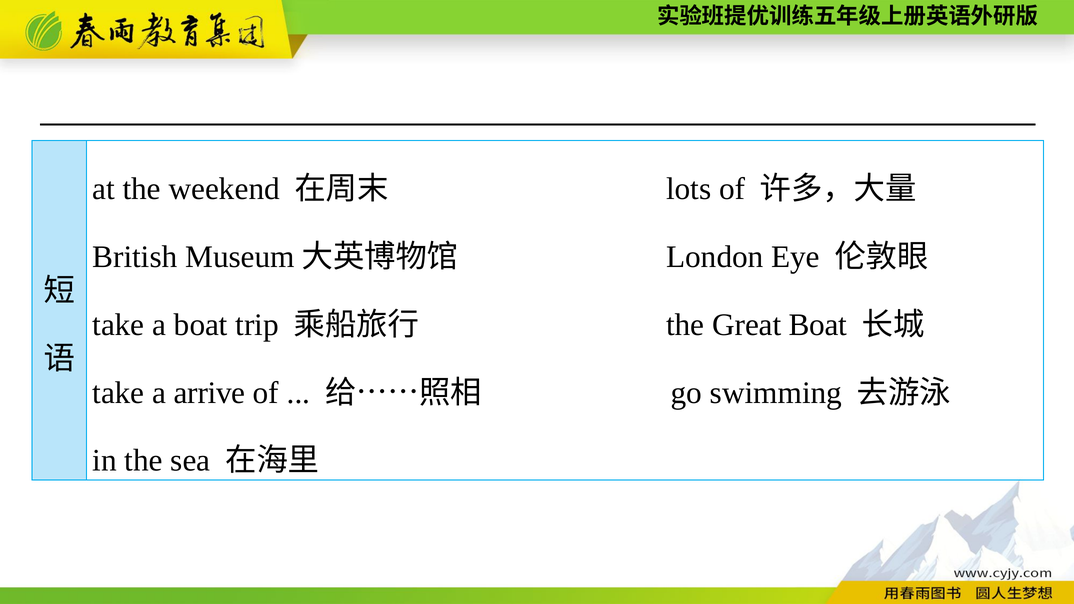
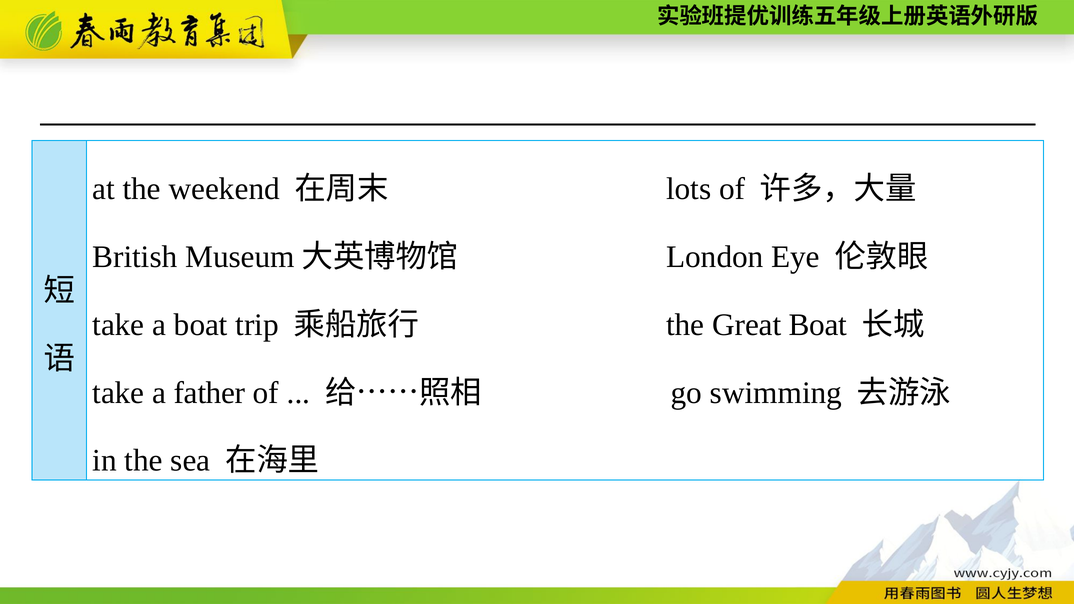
arrive: arrive -> father (210, 393)
